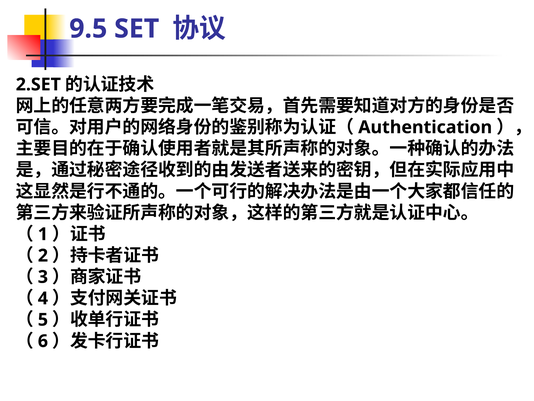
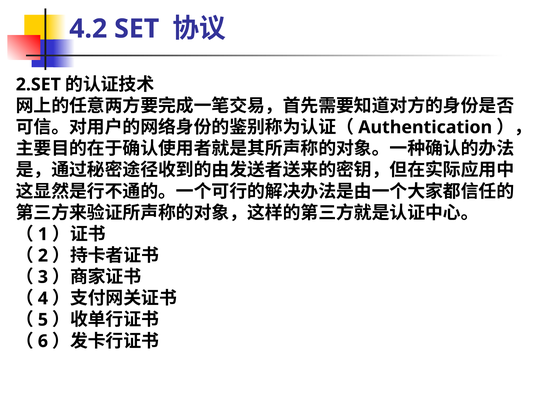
9.5: 9.5 -> 4.2 (88, 29)
